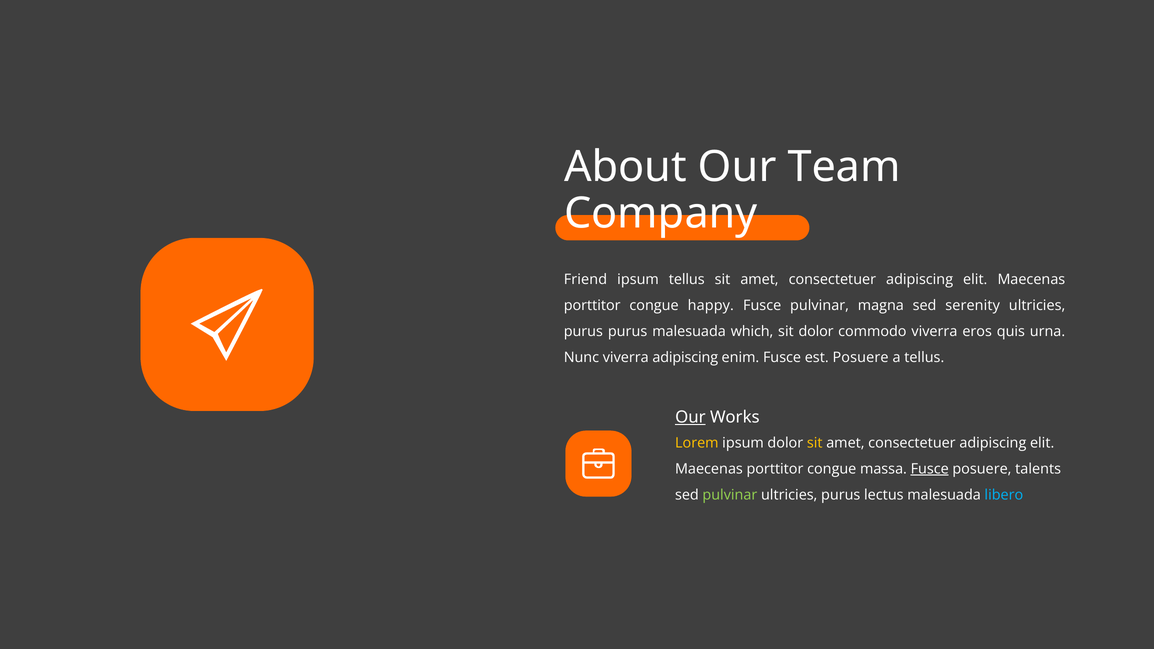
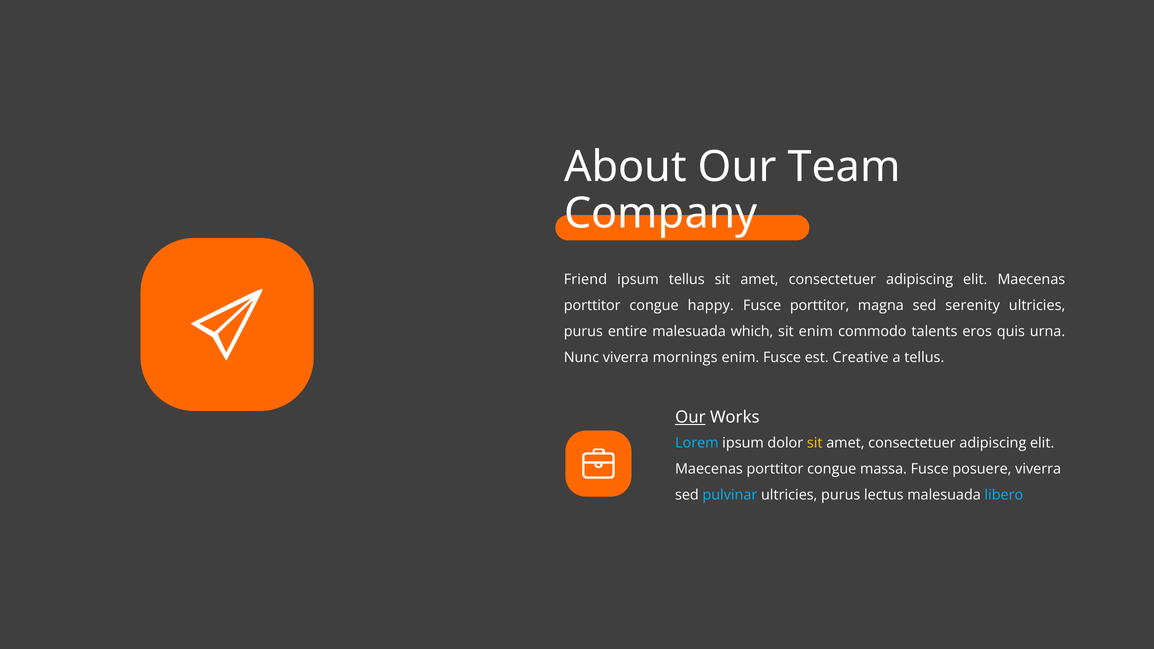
Fusce pulvinar: pulvinar -> porttitor (820, 306)
purus purus: purus -> entire (628, 332)
sit dolor: dolor -> enim (816, 332)
commodo viverra: viverra -> talents (934, 332)
viverra adipiscing: adipiscing -> mornings (685, 357)
est Posuere: Posuere -> Creative (861, 357)
Lorem colour: yellow -> light blue (697, 443)
Fusce underline: present -> none (930, 469)
posuere talents: talents -> viverra (1038, 469)
pulvinar colour: light green -> light blue (730, 495)
